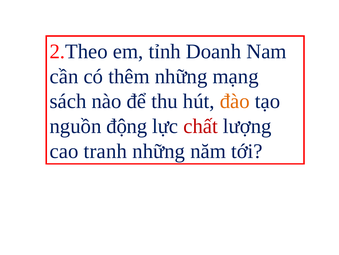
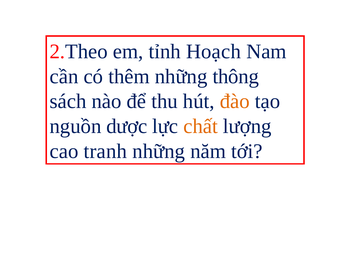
Doanh: Doanh -> Hoạch (213, 51)
mạng: mạng -> thông (236, 76)
động: động -> dược (127, 126)
chất colour: red -> orange (201, 126)
